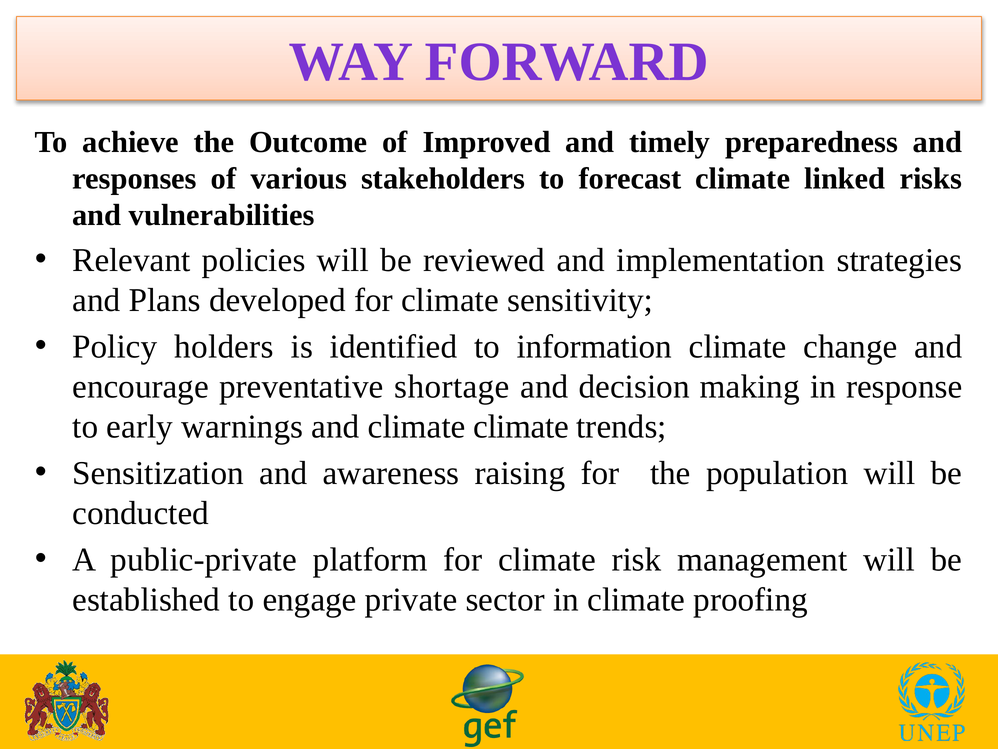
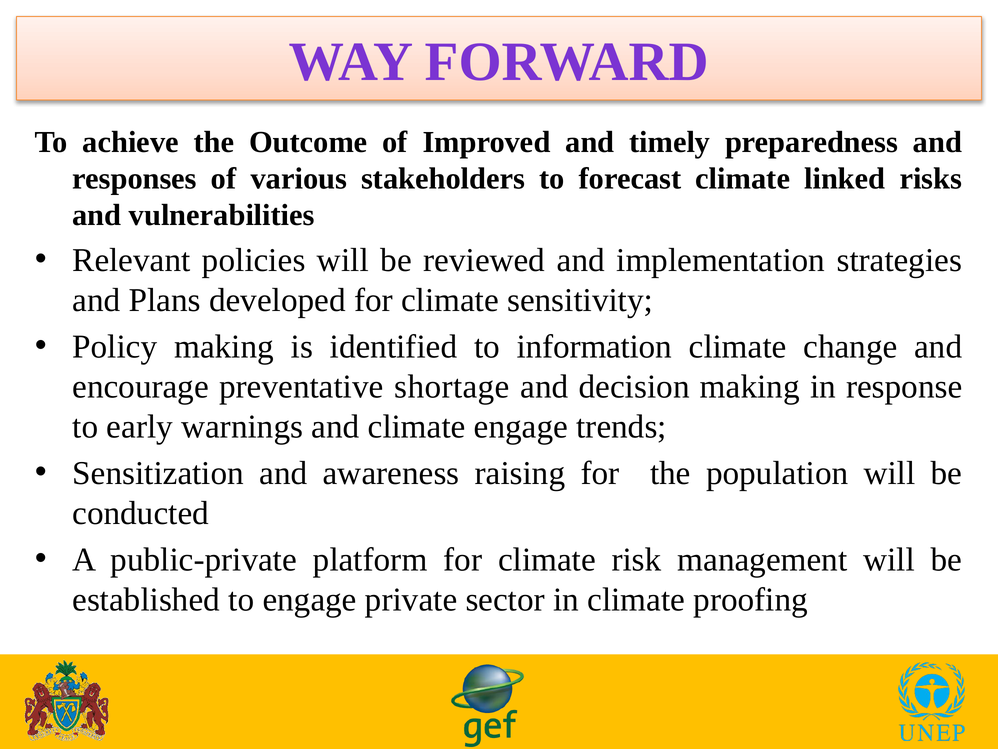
Policy holders: holders -> making (224, 347)
climate climate: climate -> engage (521, 426)
